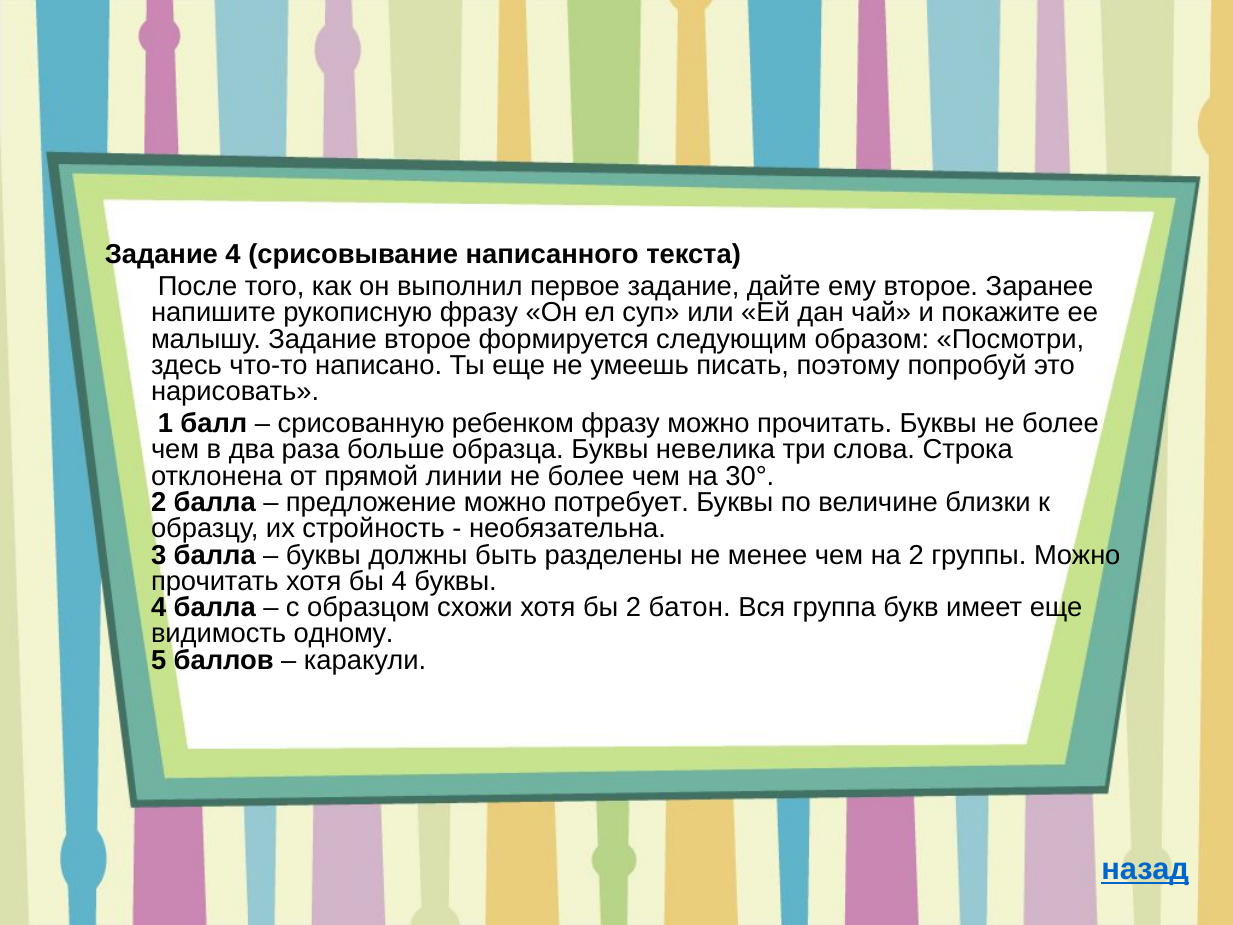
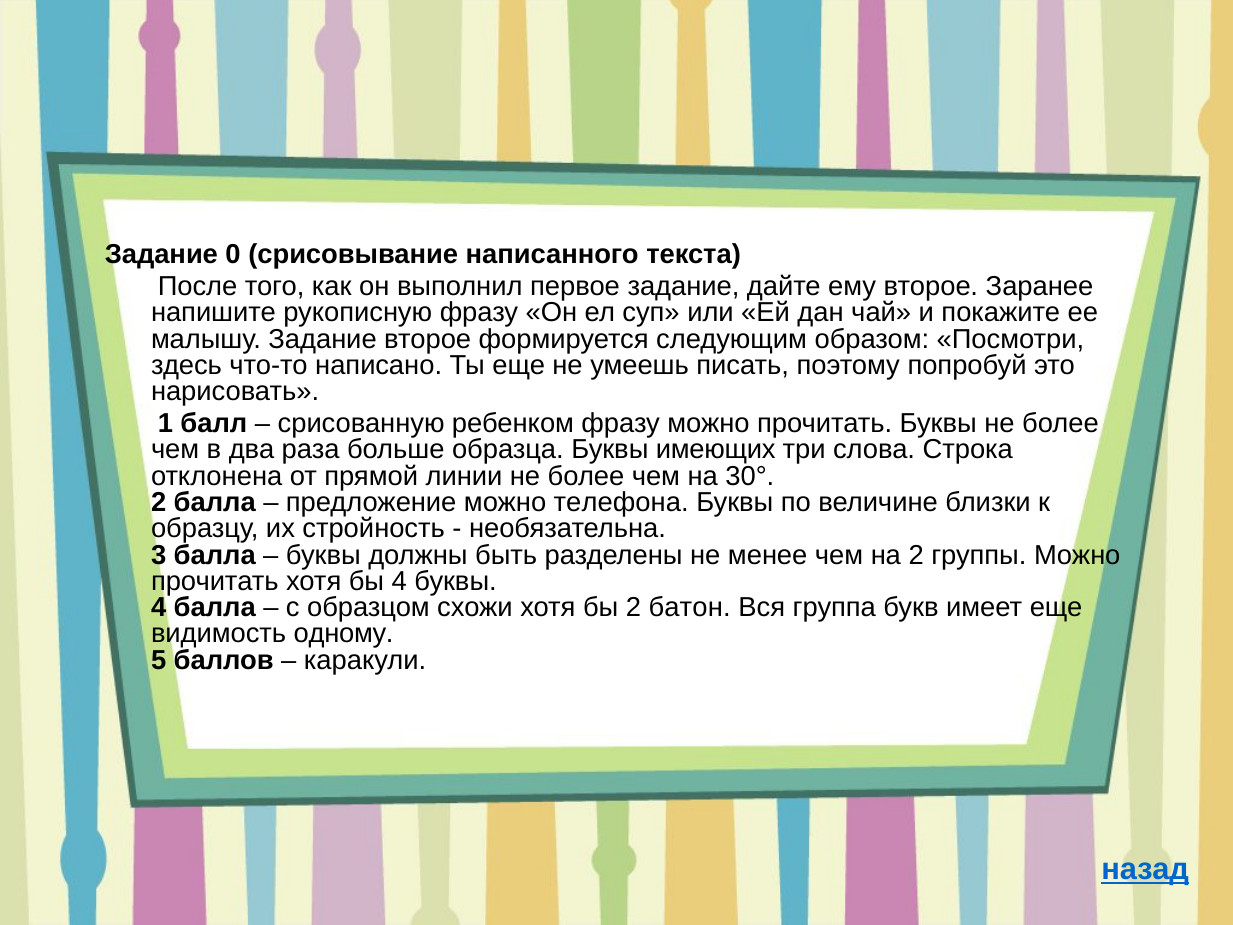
Задание 4: 4 -> 0 (233, 254)
невелика: невелика -> имеющих (716, 450)
потребует: потребует -> телефона (621, 502)
